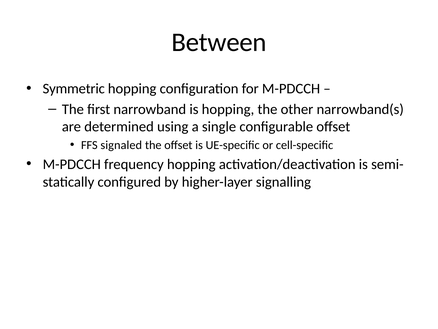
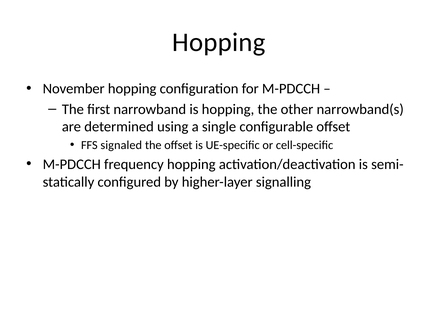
Between: Between -> Hopping (219, 42)
Symmetric: Symmetric -> November (74, 89)
